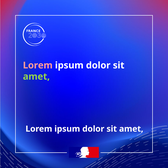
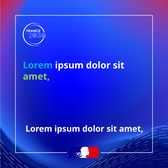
Lorem colour: pink -> light blue (38, 65)
